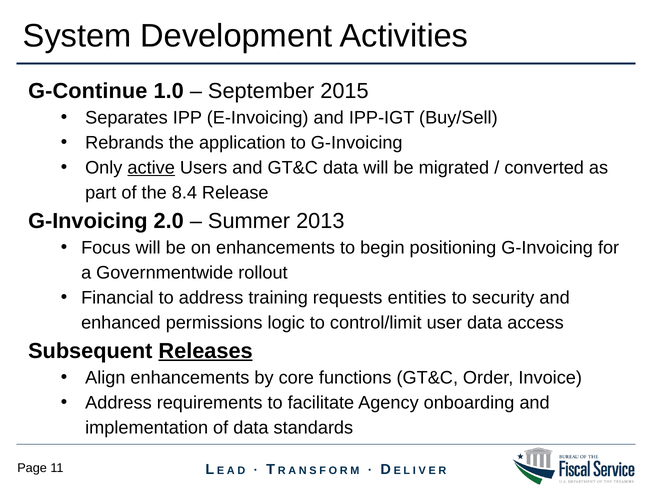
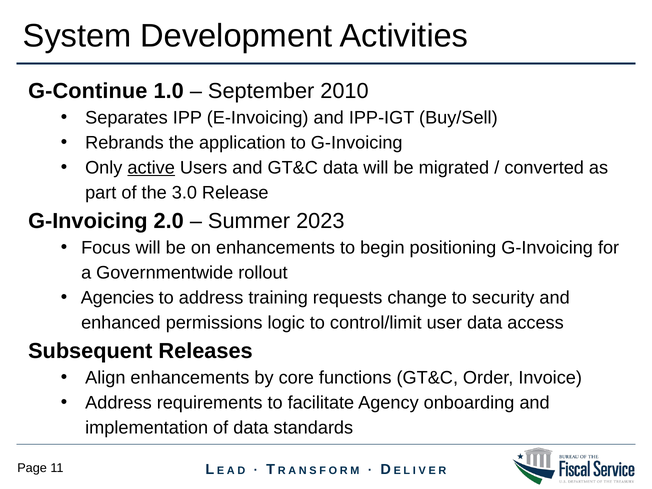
2015: 2015 -> 2010 (344, 91)
8.4: 8.4 -> 3.0 (184, 193)
2013: 2013 -> 2023 (320, 221)
Financial: Financial -> Agencies (117, 298)
entities: entities -> change (417, 298)
Releases underline: present -> none (206, 351)
